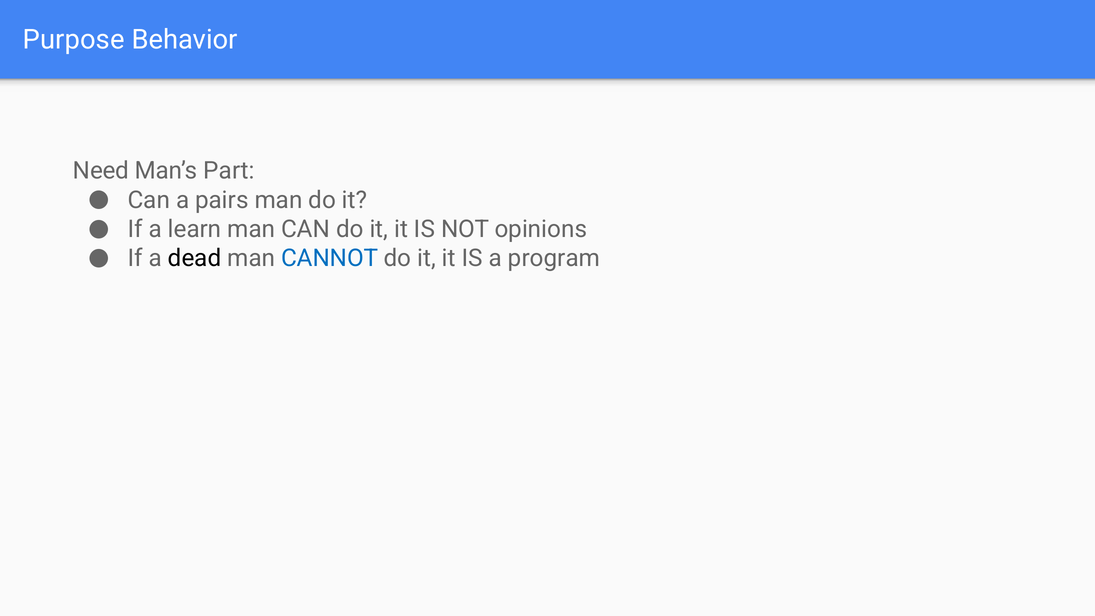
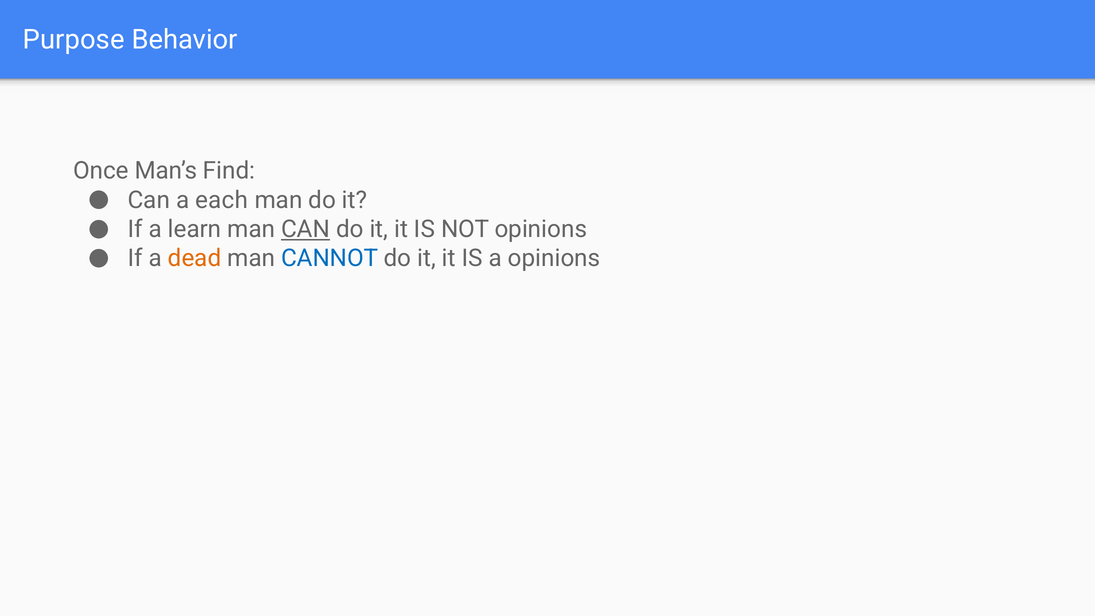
Need: Need -> Once (101, 171)
Part: Part -> Find (229, 171)
pairs: pairs -> each (222, 200)
CAN underline: none -> present (306, 229)
dead colour: black -> orange (195, 258)
a program: program -> opinions (554, 258)
